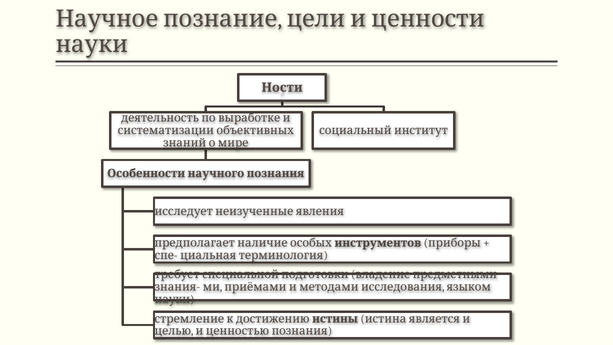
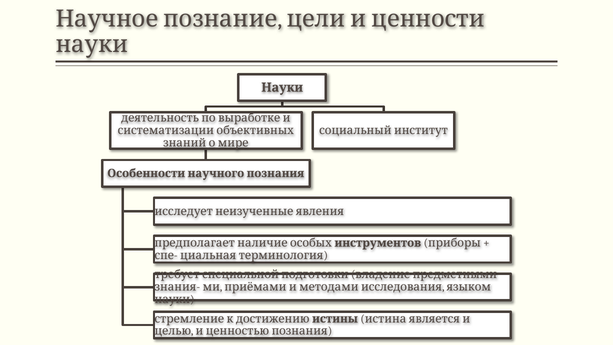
Ности: Ности -> Науки (282, 87)
